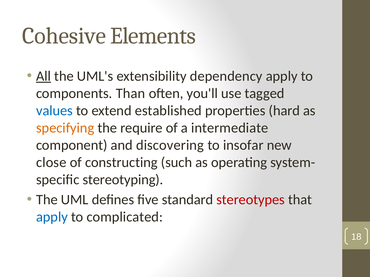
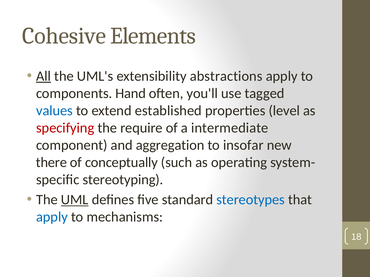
dependency: dependency -> abstractions (226, 76)
Than: Than -> Hand (131, 94)
hard: hard -> level (284, 111)
specifying colour: orange -> red (65, 128)
discovering: discovering -> aggregation (170, 145)
close: close -> there (51, 163)
constructing: constructing -> conceptually (121, 163)
UML underline: none -> present (75, 200)
stereotypes colour: red -> blue (251, 200)
complicated: complicated -> mechanisms (125, 217)
